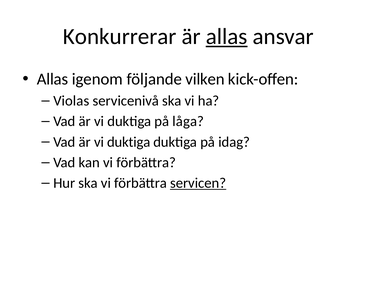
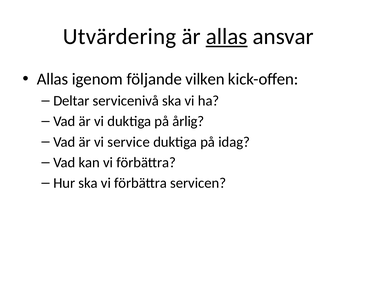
Konkurrerar: Konkurrerar -> Utvärdering (120, 36)
Violas: Violas -> Deltar (71, 101)
låga: låga -> årlig (188, 121)
duktiga: duktiga -> service (129, 142)
servicen underline: present -> none (198, 183)
